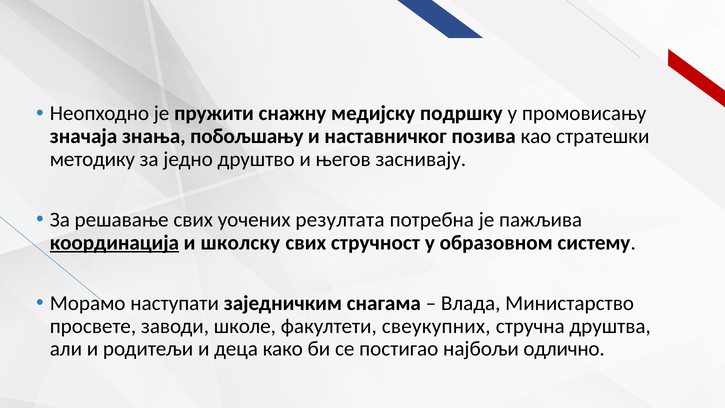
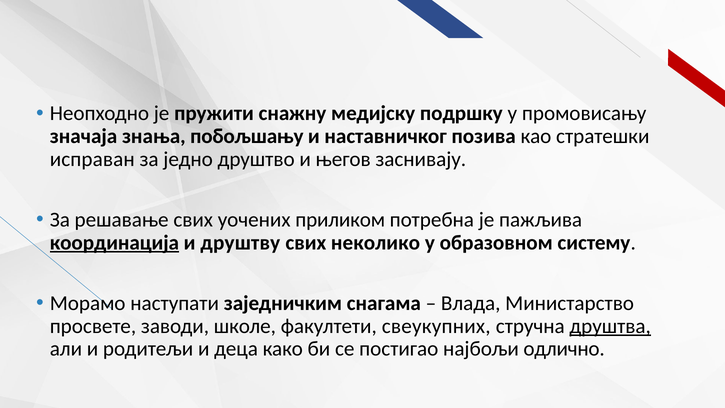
методику: методику -> исправан (92, 159)
резултата: резултата -> приликом (340, 220)
школску: школску -> друштву (240, 242)
стручност: стручност -> неколико (376, 242)
друштва underline: none -> present (610, 326)
